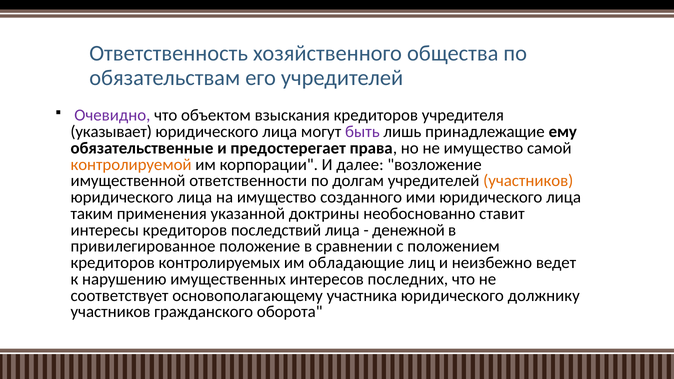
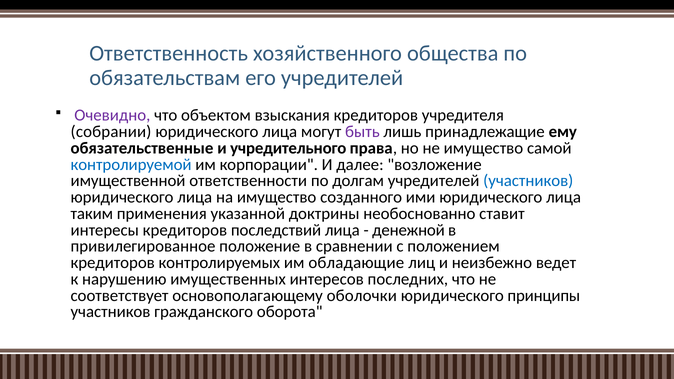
указывает: указывает -> собрании (111, 132)
предостерегает: предостерегает -> учредительного (288, 148)
контролируемой colour: orange -> blue (131, 165)
участников colour: orange -> blue (528, 181)
участника: участника -> оболочки (362, 296)
должнику: должнику -> принципы (544, 296)
